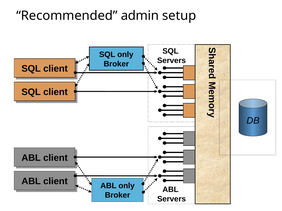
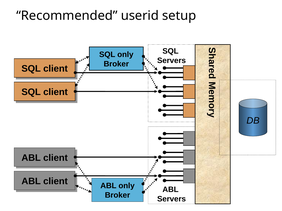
admin: admin -> userid (140, 16)
